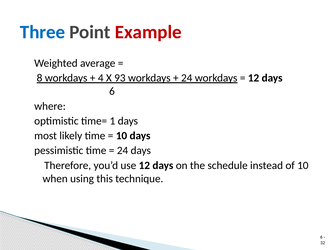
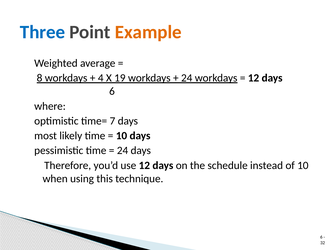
Example colour: red -> orange (148, 32)
93: 93 -> 19 (120, 78)
1: 1 -> 7 (112, 121)
